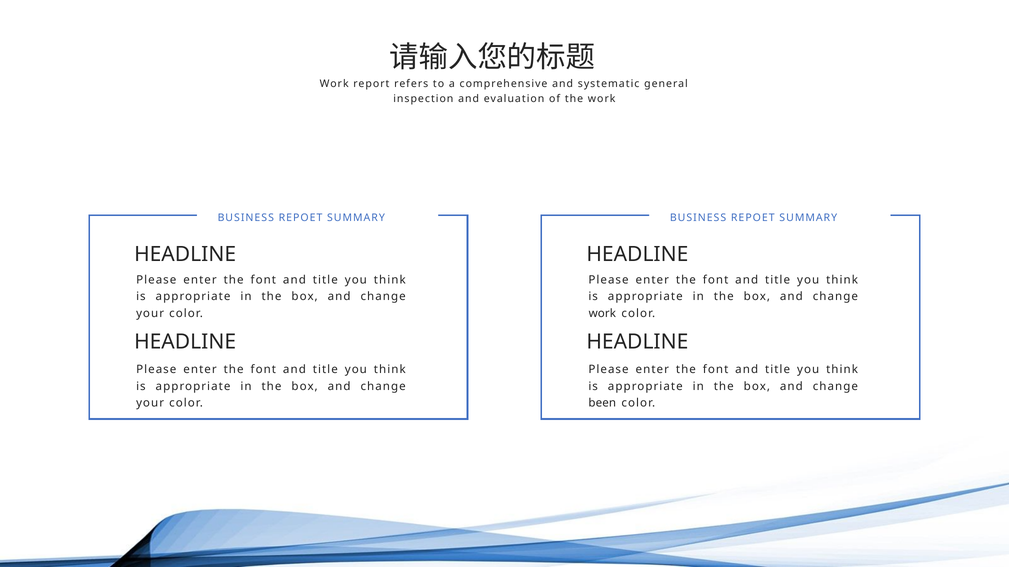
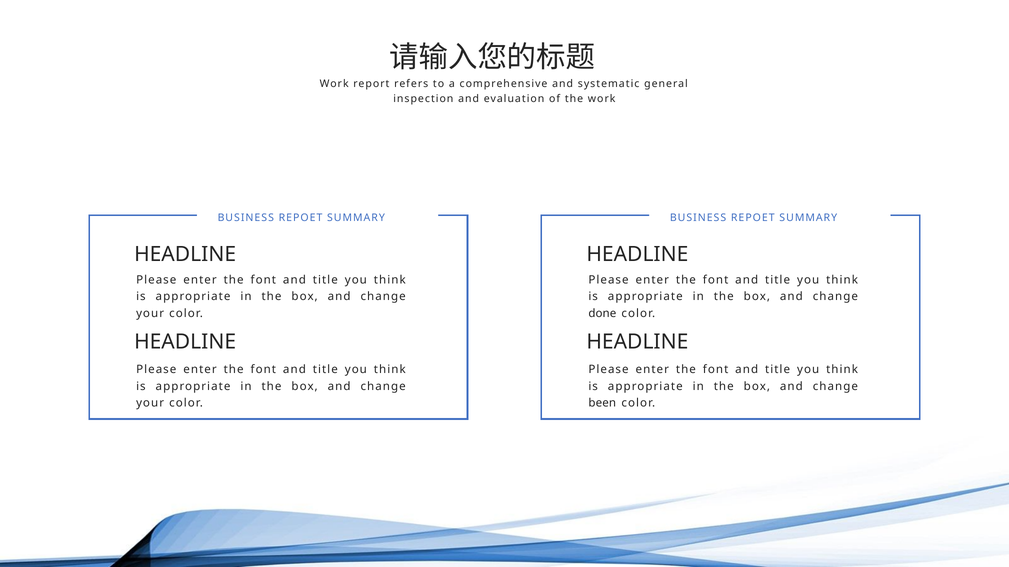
work: work -> done (602, 314)
